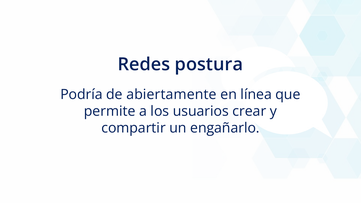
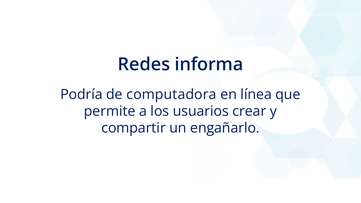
postura: postura -> informa (209, 64)
abiertamente: abiertamente -> computadora (171, 94)
